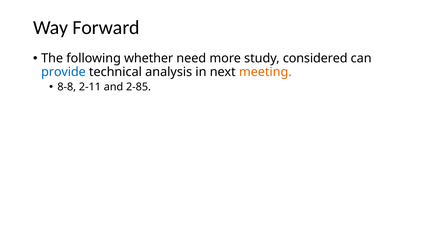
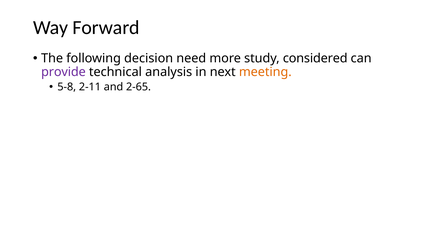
whether: whether -> decision (149, 58)
provide colour: blue -> purple (63, 72)
8-8: 8-8 -> 5-8 (67, 87)
2-85: 2-85 -> 2-65 (138, 87)
